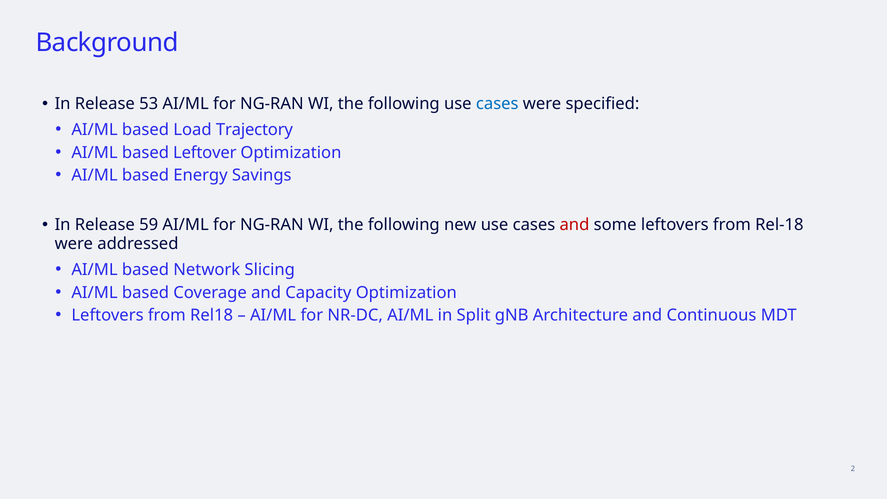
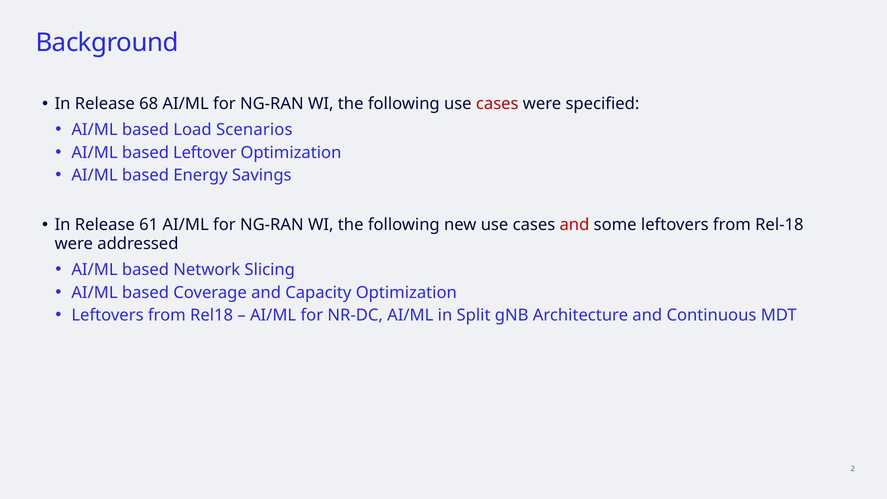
53: 53 -> 68 (149, 104)
cases colour: blue -> red (497, 104)
Trajectory: Trajectory -> Scenarios (254, 130)
59: 59 -> 61 (149, 225)
